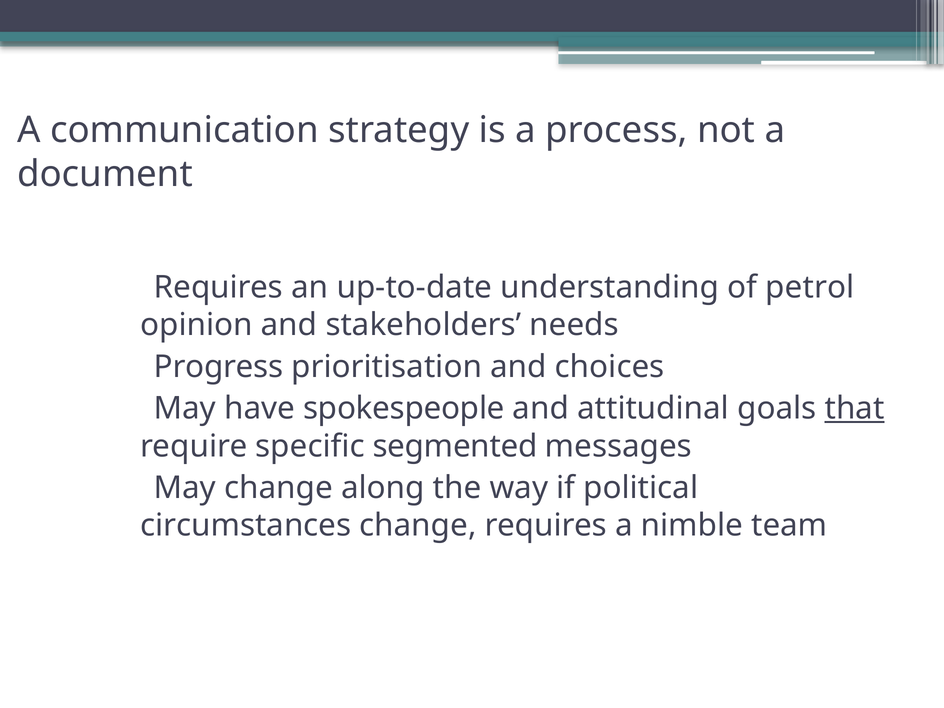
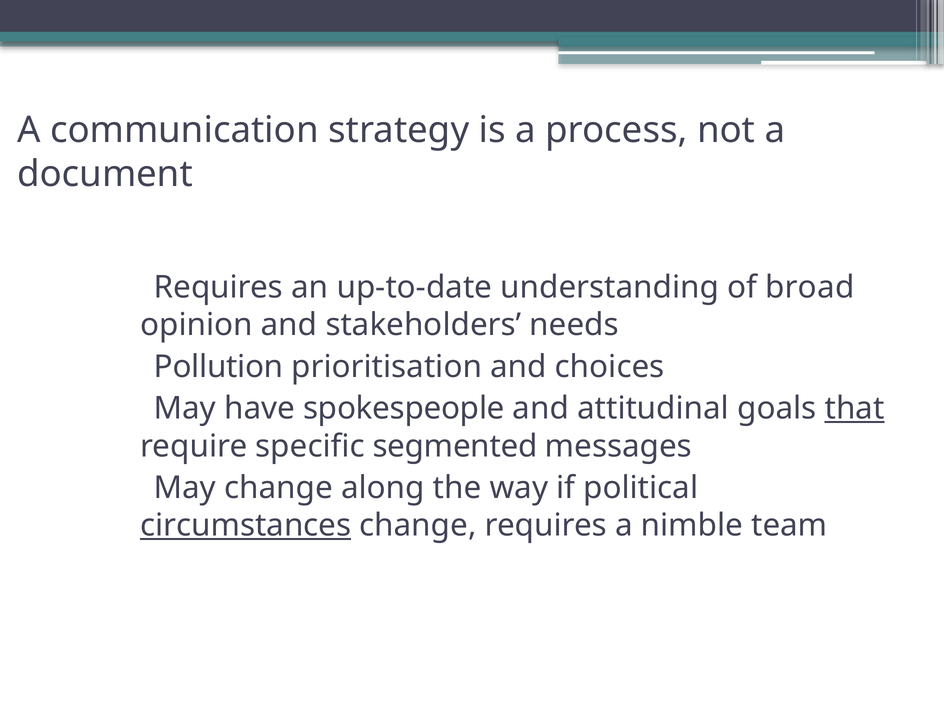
petrol: petrol -> broad (810, 287)
Progress: Progress -> Pollution (219, 367)
circumstances underline: none -> present (246, 526)
